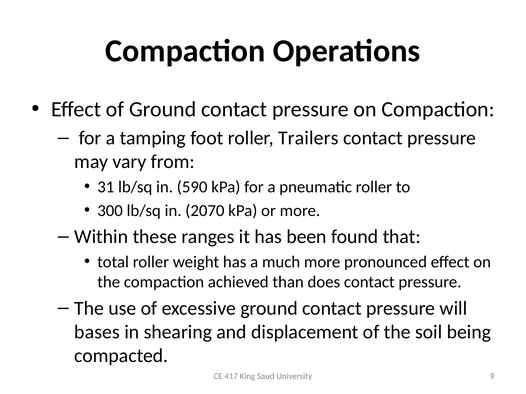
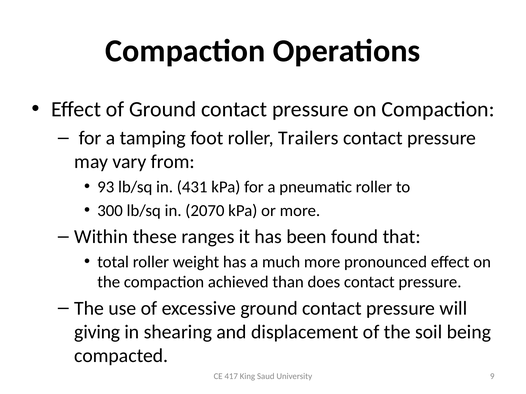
31: 31 -> 93 (106, 187)
590: 590 -> 431 (192, 187)
bases: bases -> giving (97, 332)
